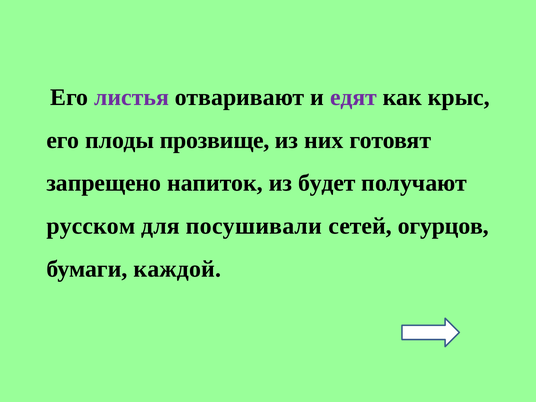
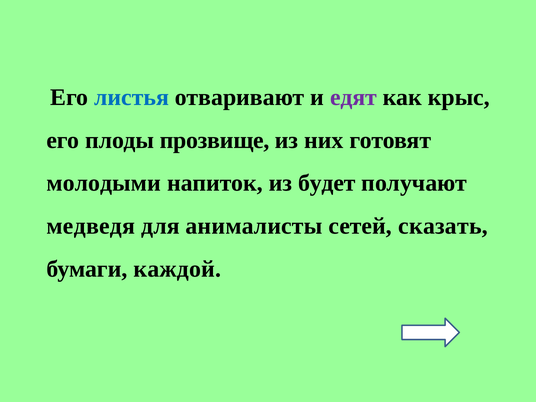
листья colour: purple -> blue (131, 97)
запрещено: запрещено -> молодыми (104, 183)
русском: русском -> медведя (91, 226)
посушивали: посушивали -> анималисты (254, 226)
огурцов: огурцов -> сказать (443, 226)
